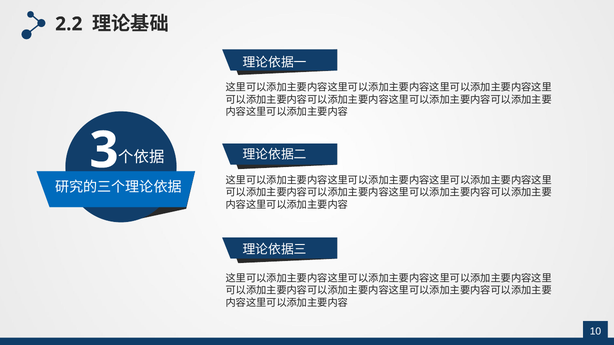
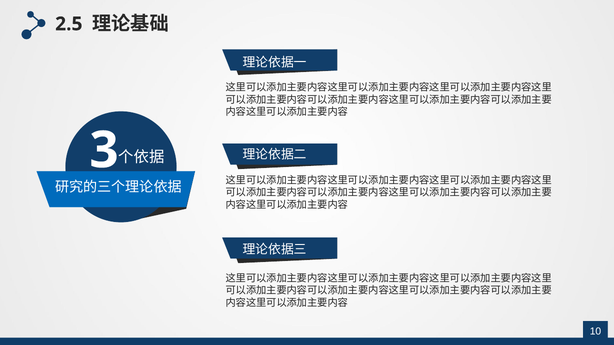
2.2: 2.2 -> 2.5 (69, 24)
